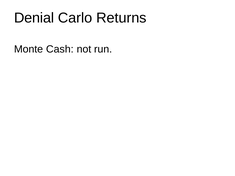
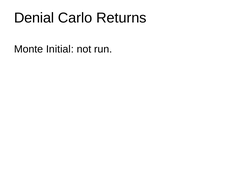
Cash: Cash -> Initial (60, 49)
